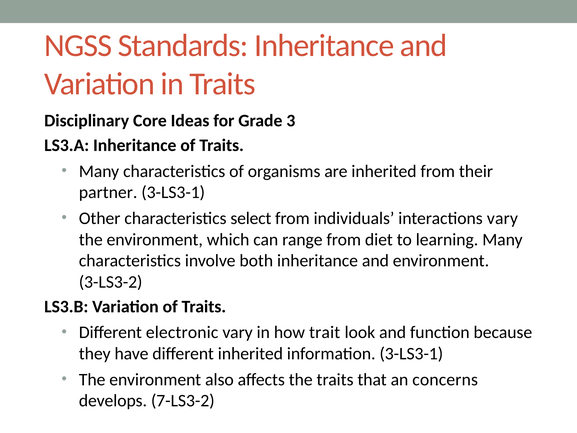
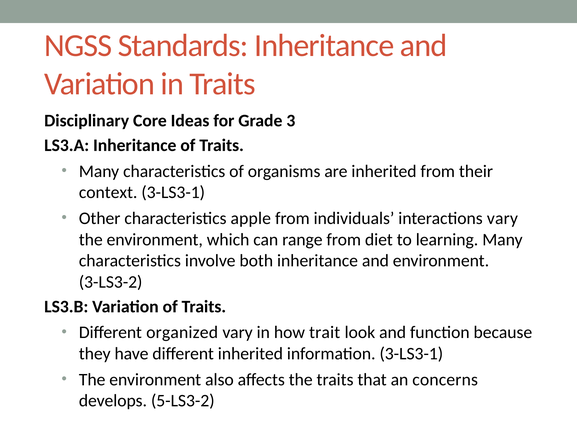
partner: partner -> context (108, 192)
select: select -> apple (251, 218)
electronic: electronic -> organized (182, 332)
7-LS3-2: 7-LS3-2 -> 5-LS3-2 (183, 401)
